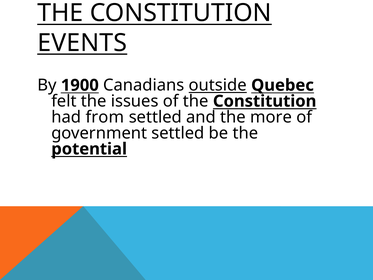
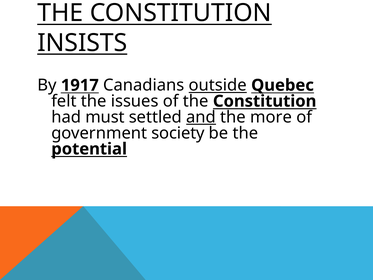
EVENTS: EVENTS -> INSISTS (82, 43)
1900: 1900 -> 1917 (80, 85)
from: from -> must (105, 117)
and underline: none -> present (201, 117)
government settled: settled -> society (178, 133)
